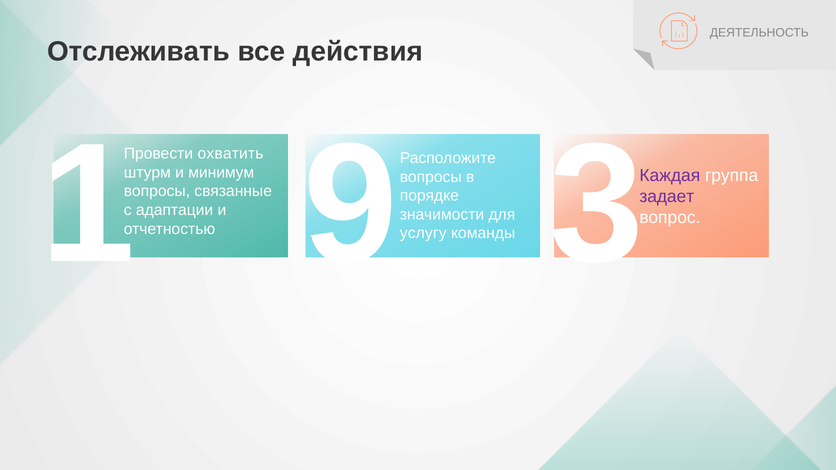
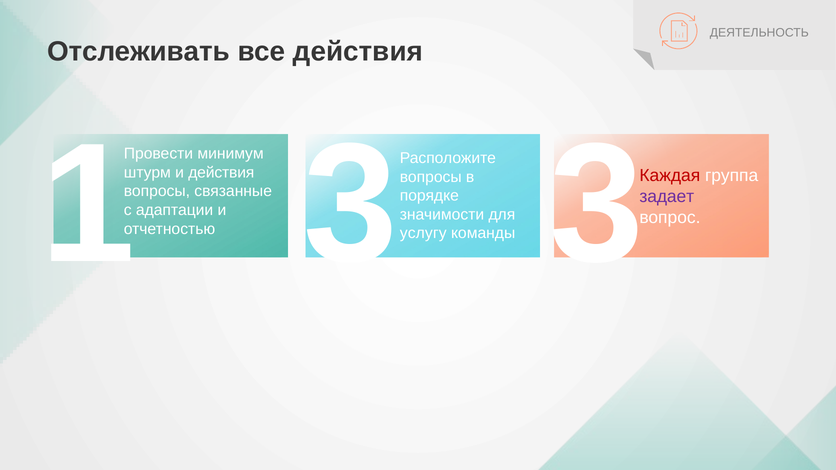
охватить: охватить -> минимум (231, 154)
и минимум: минимум -> действия (221, 173)
Каждая colour: purple -> red (670, 176)
отчетностью 9: 9 -> 3 (350, 205)
